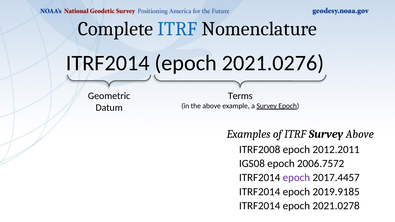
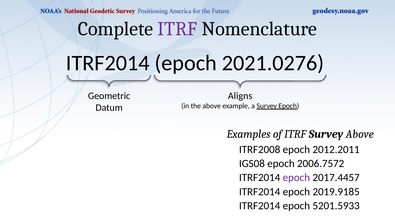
ITRF colour: blue -> purple (177, 29)
Terms: Terms -> Aligns (240, 96)
2021.0278: 2021.0278 -> 5201.5933 (336, 206)
